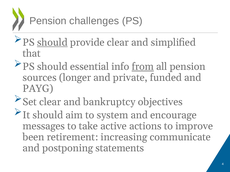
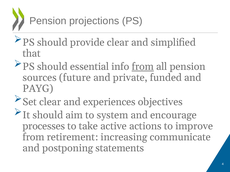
challenges: challenges -> projections (94, 21)
should underline: present -> none (52, 42)
longer: longer -> future (75, 78)
bankruptcy: bankruptcy -> experiences (109, 102)
messages: messages -> processes (44, 126)
been: been -> from (33, 137)
